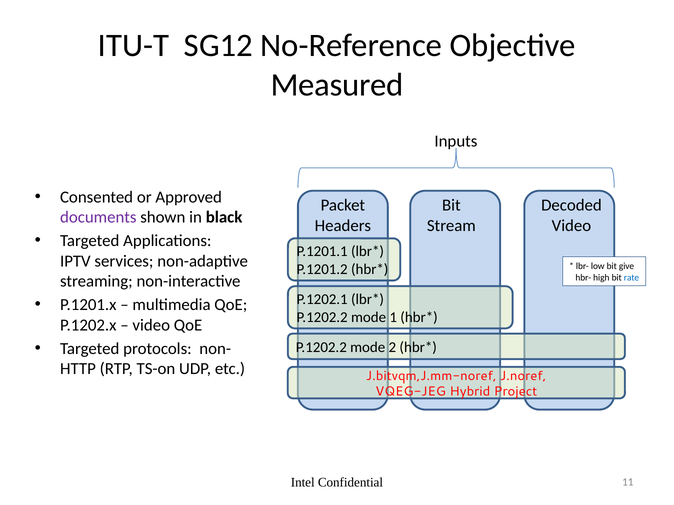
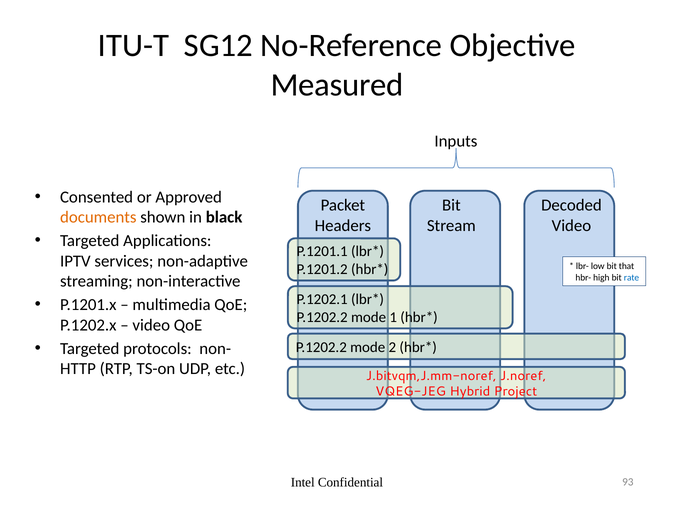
documents colour: purple -> orange (98, 217)
give: give -> that (627, 267)
11: 11 -> 93 (628, 483)
